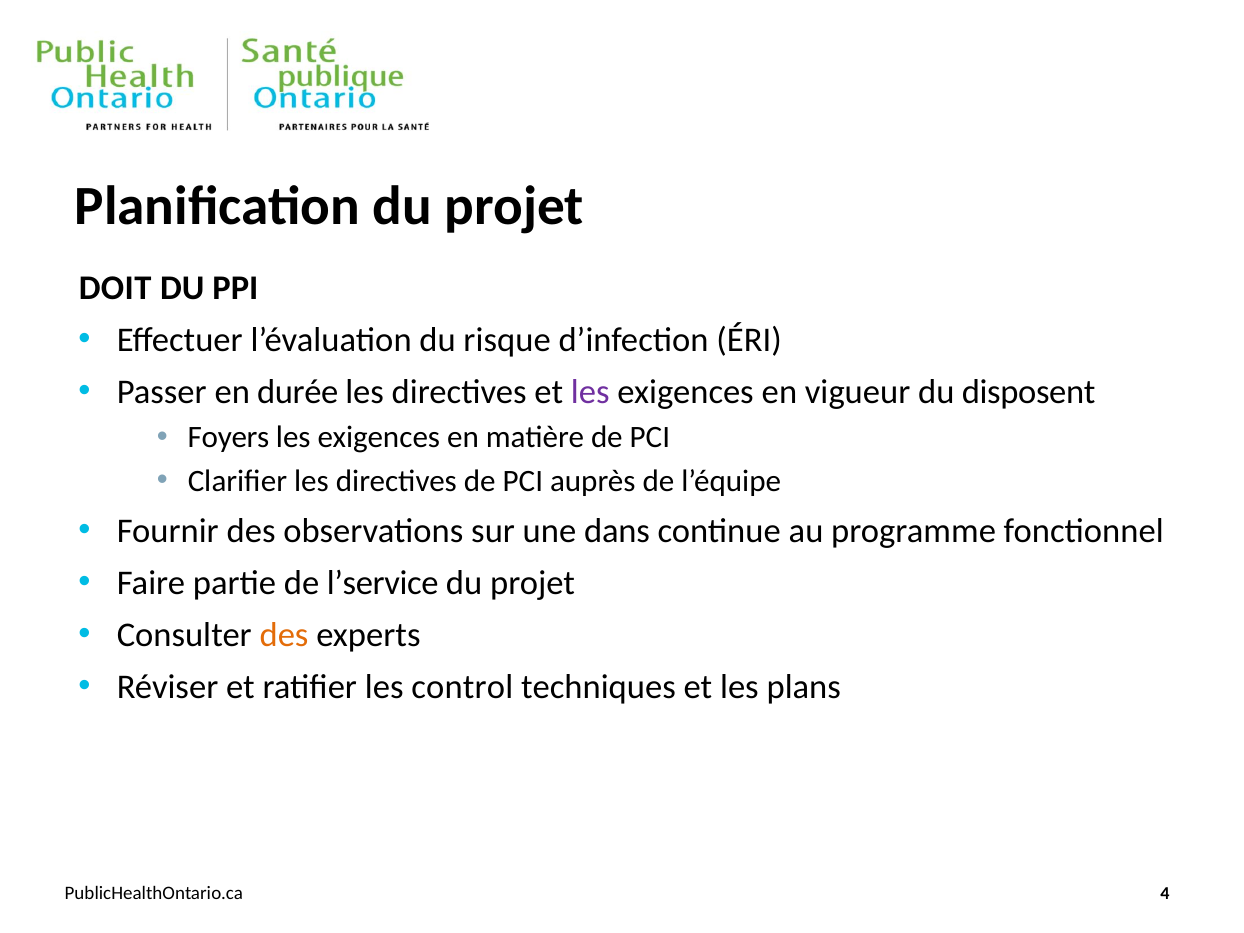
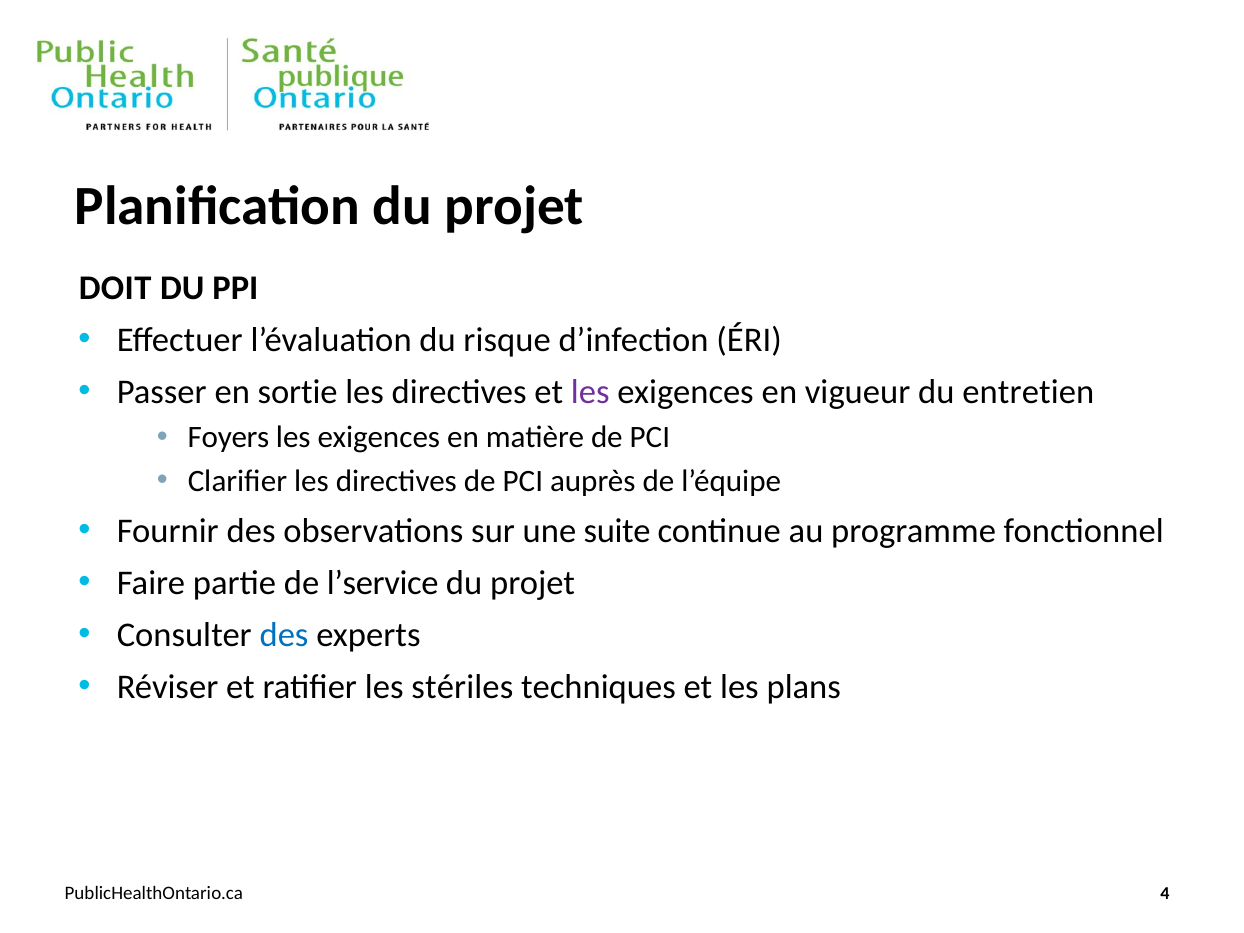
durée: durée -> sortie (298, 392)
disposent: disposent -> entretien (1028, 392)
dans: dans -> suite (617, 531)
des colour: orange -> blue (284, 635)
control: control -> stériles (462, 687)
